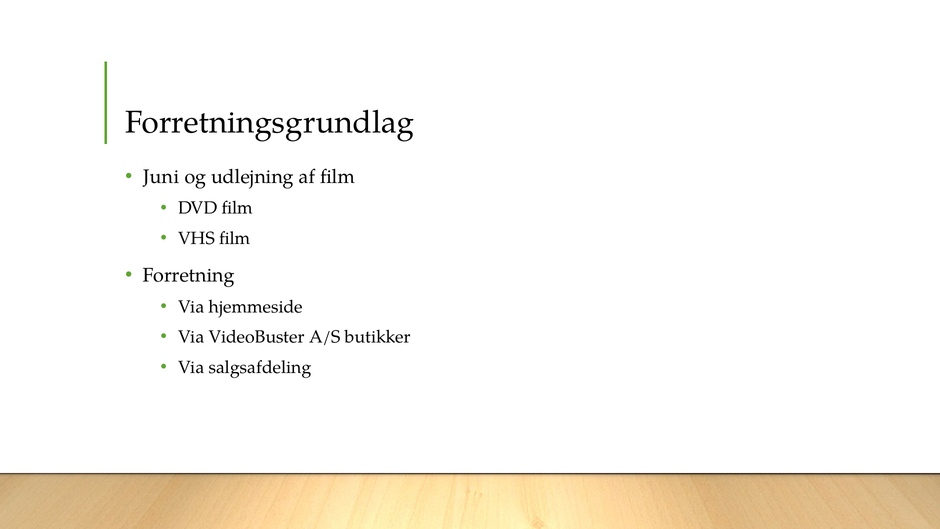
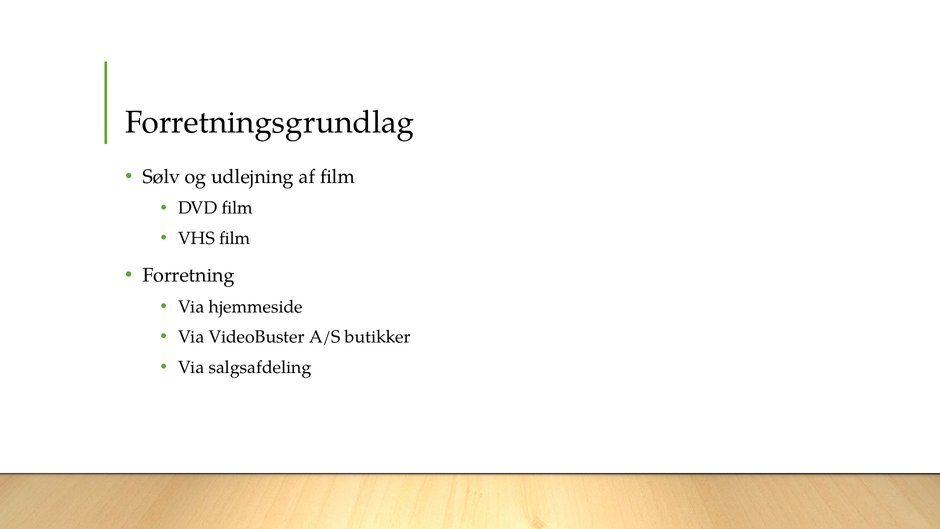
Juni: Juni -> Sølv (161, 177)
